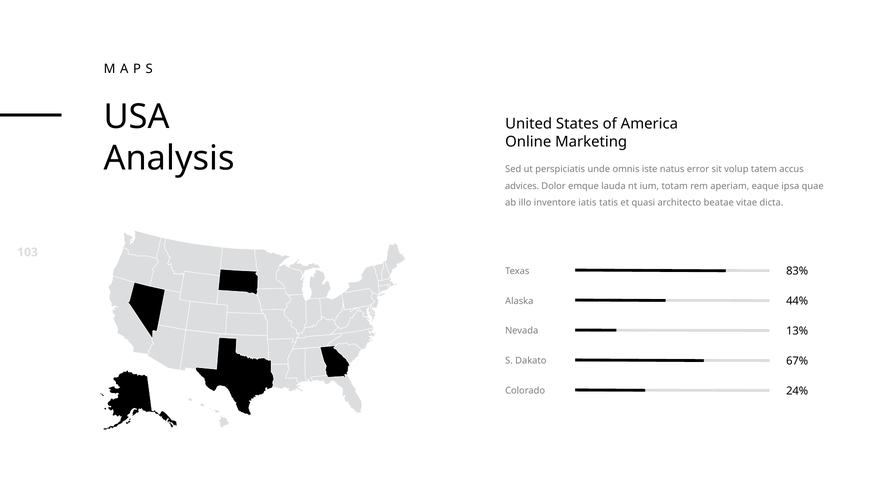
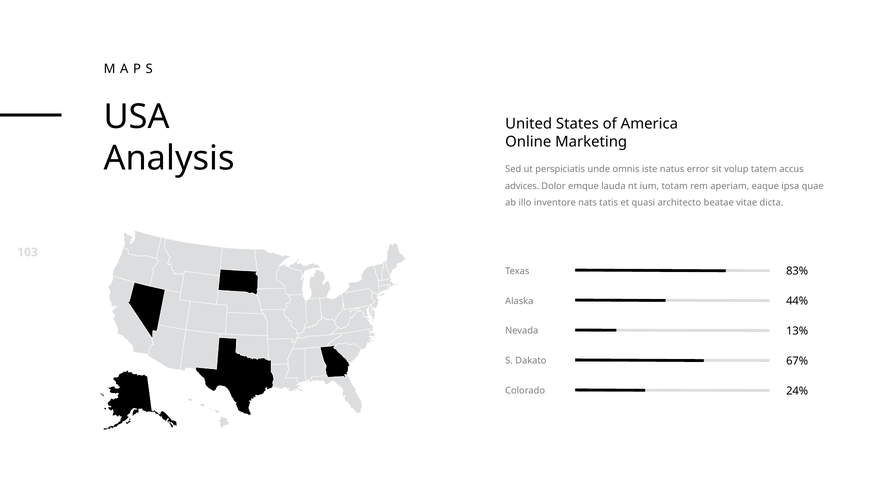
iatis: iatis -> nats (587, 203)
